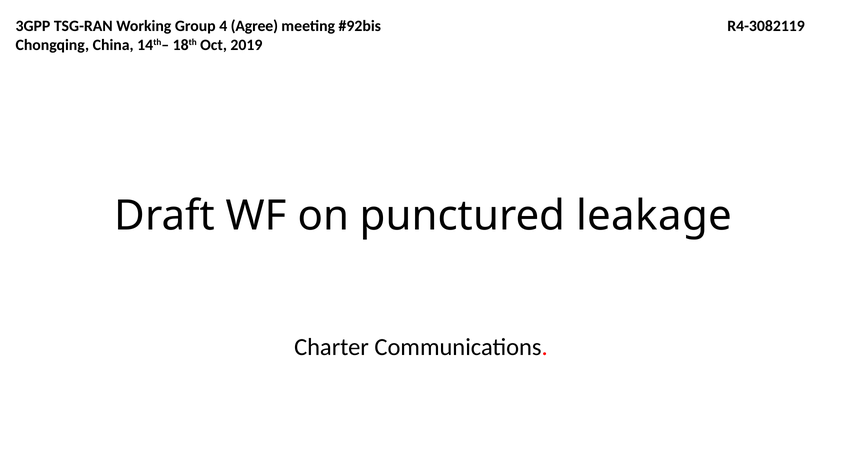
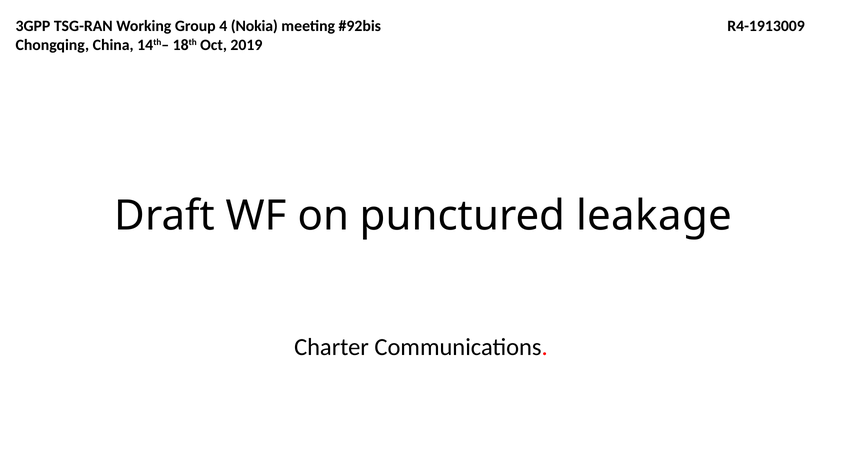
Agree: Agree -> Nokia (254, 26)
R4-3082119: R4-3082119 -> R4-1913009 (766, 26)
